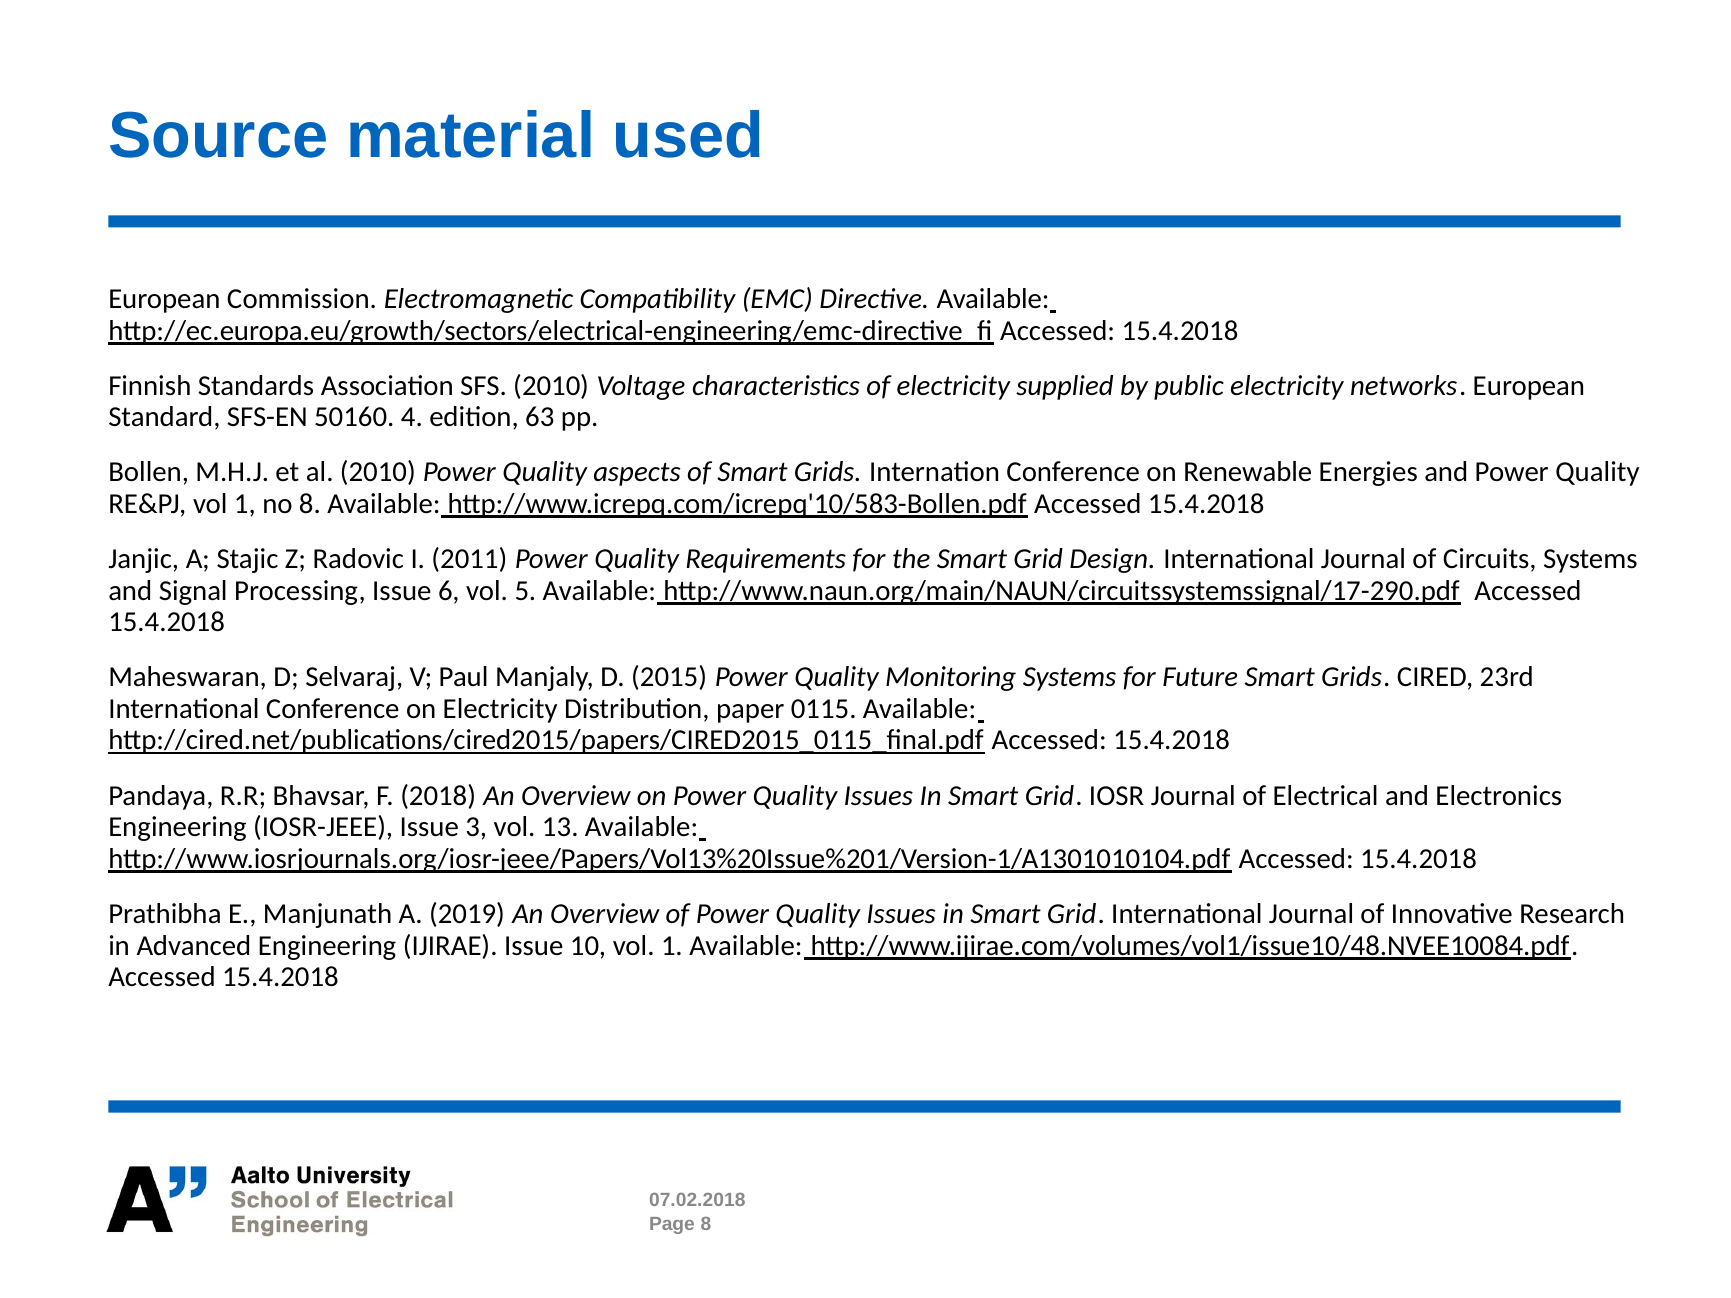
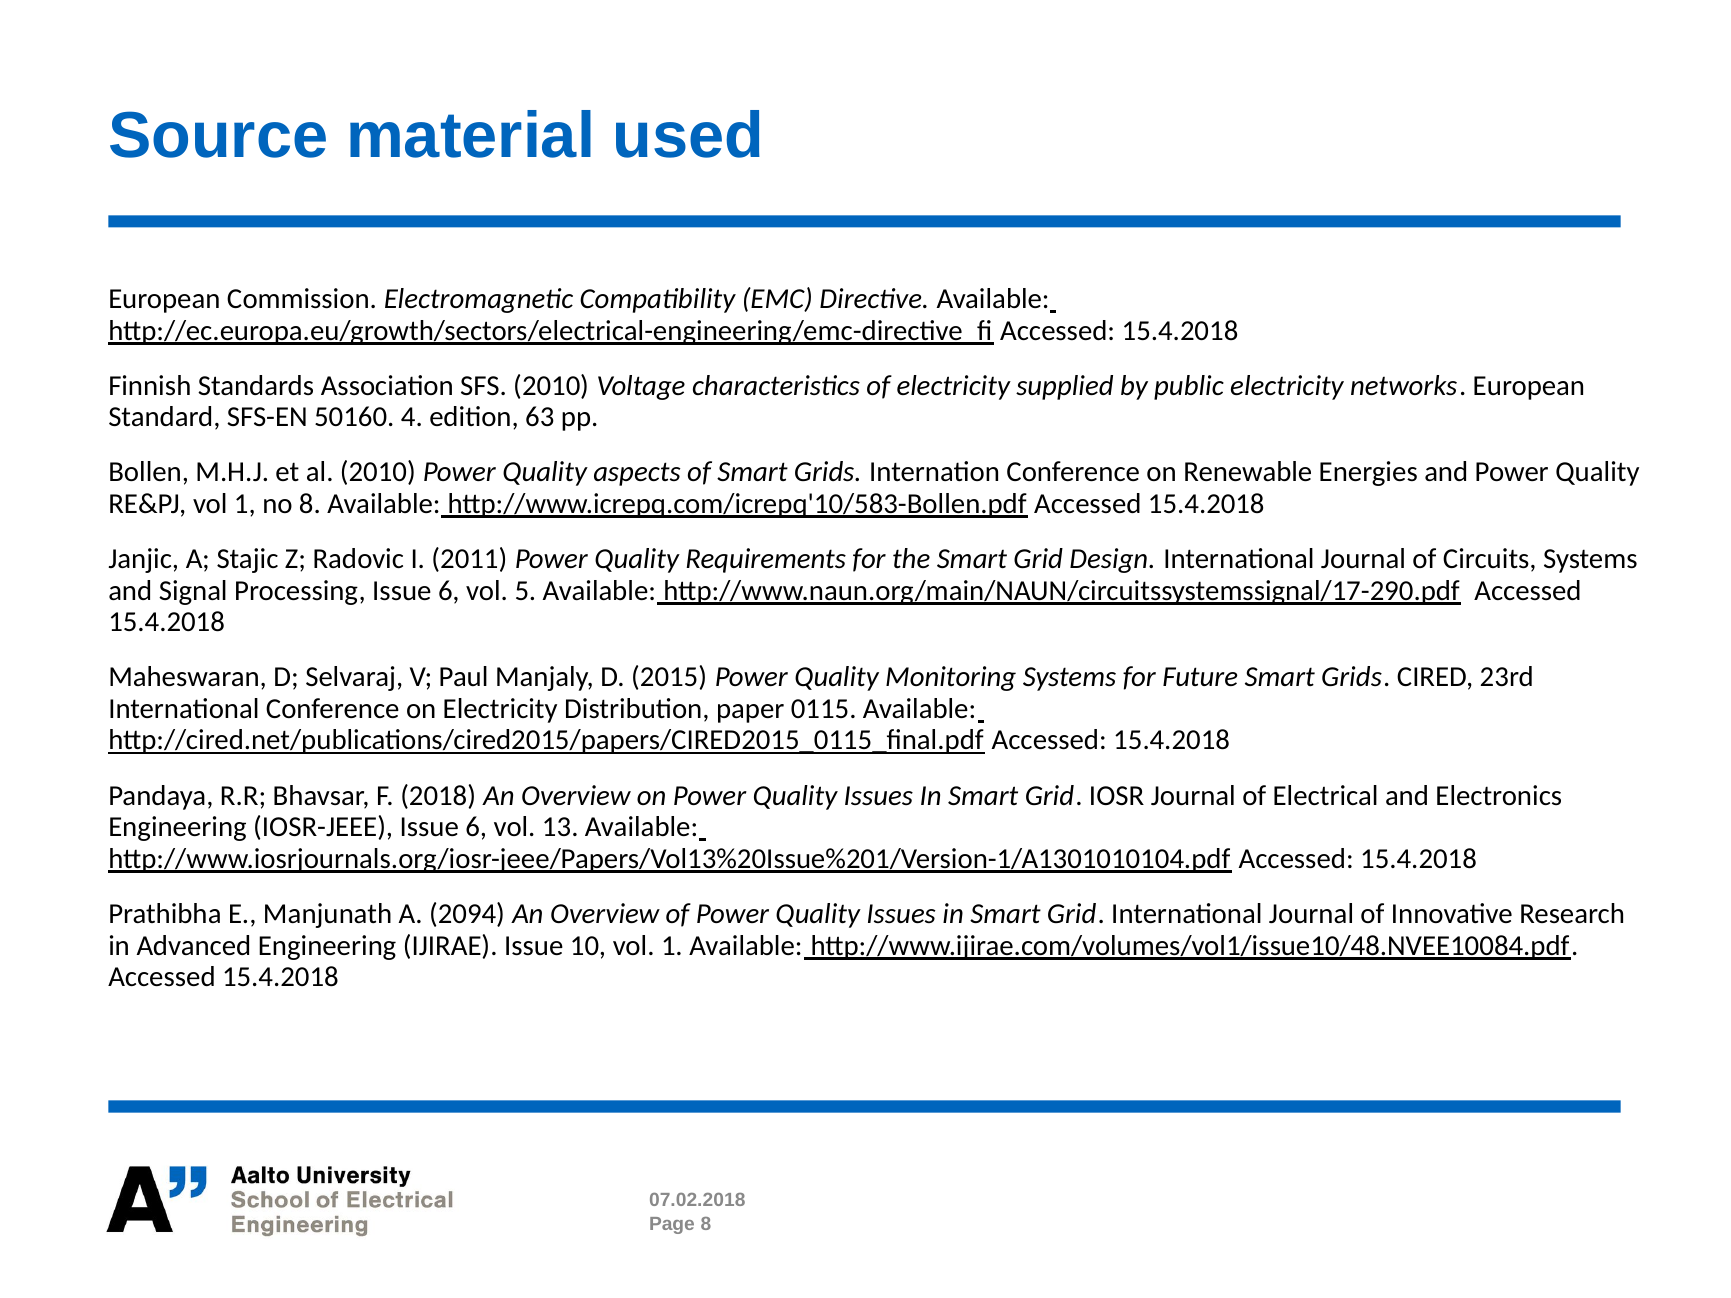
IOSR-JEEE Issue 3: 3 -> 6 (476, 827)
2019: 2019 -> 2094 (467, 914)
